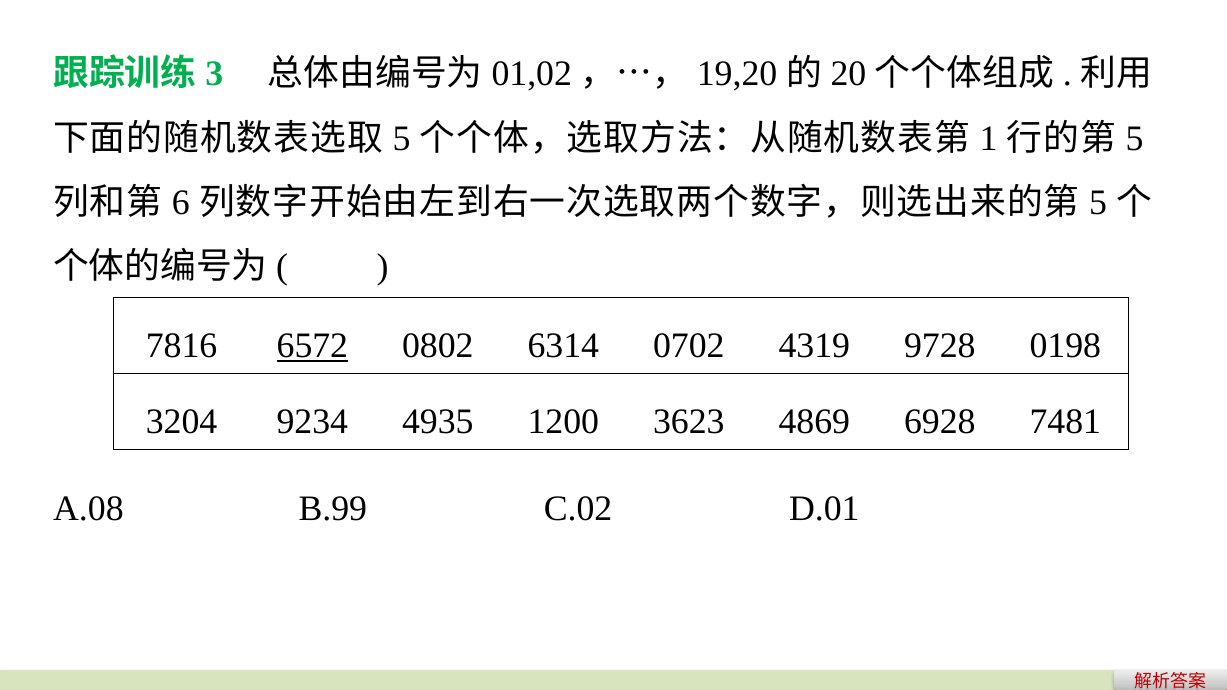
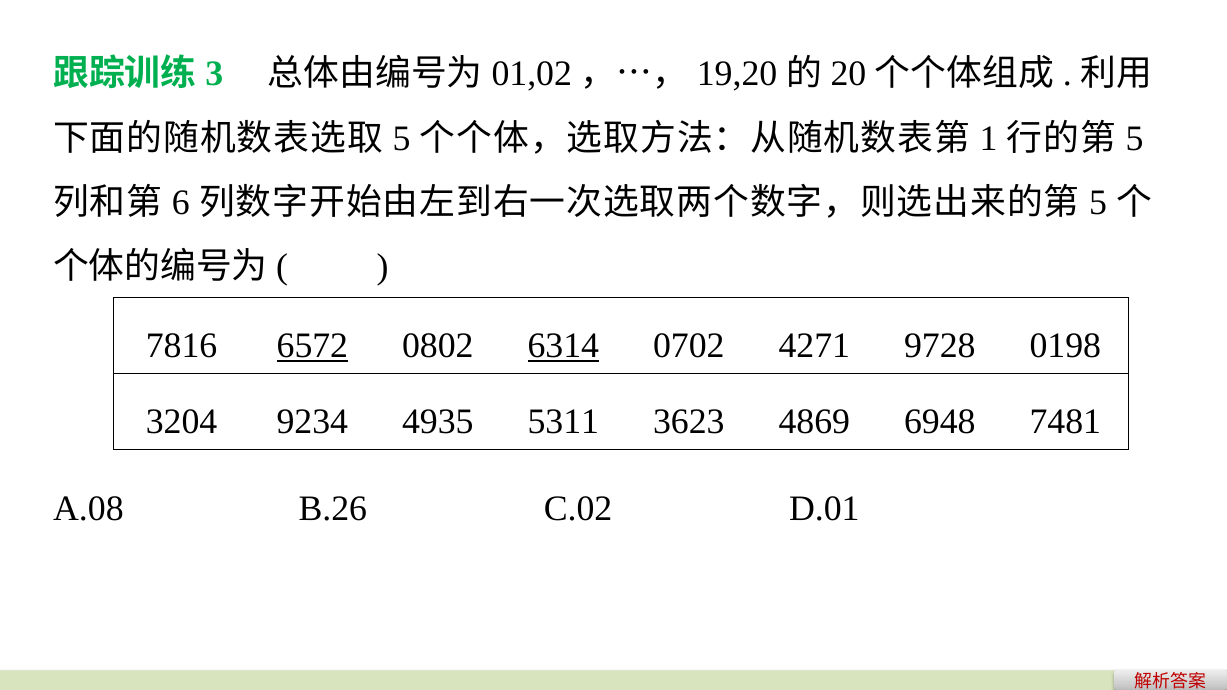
6314 underline: none -> present (563, 346)
4319: 4319 -> 4271 (814, 346)
1200: 1200 -> 5311 (563, 422)
6928: 6928 -> 6948 (940, 422)
B.99: B.99 -> B.26 (333, 509)
